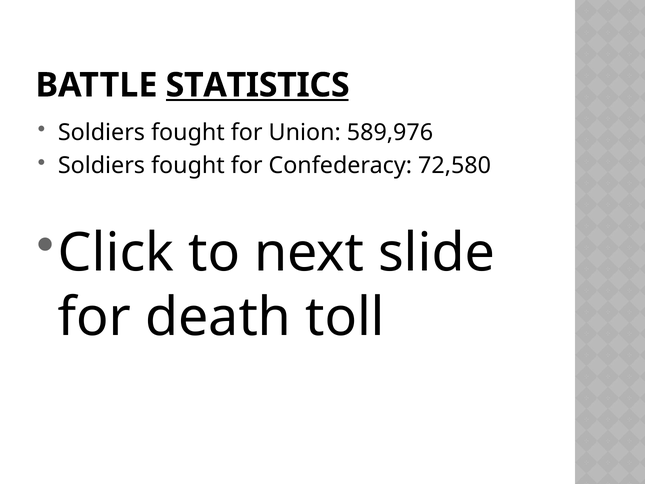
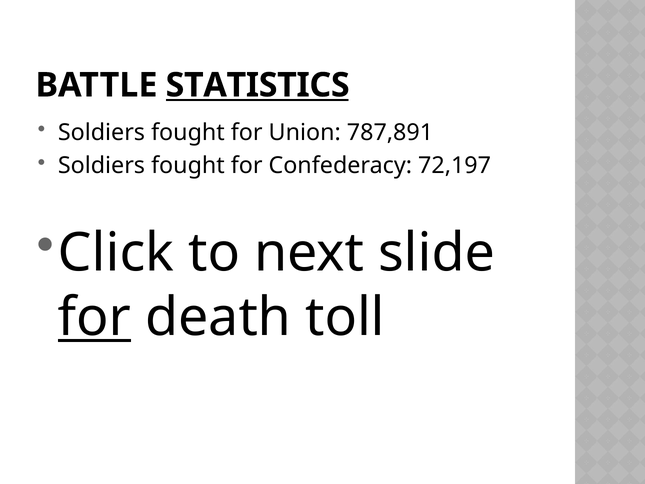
589,976: 589,976 -> 787,891 (390, 132)
72,580: 72,580 -> 72,197 (455, 166)
for underline: none -> present (95, 317)
